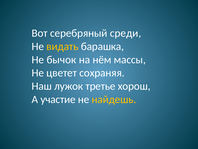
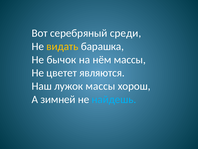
сохраняя: сохраняя -> являются (102, 73)
лужок третье: третье -> массы (100, 86)
участие: участие -> зимней (58, 99)
найдешь colour: yellow -> light blue (114, 99)
